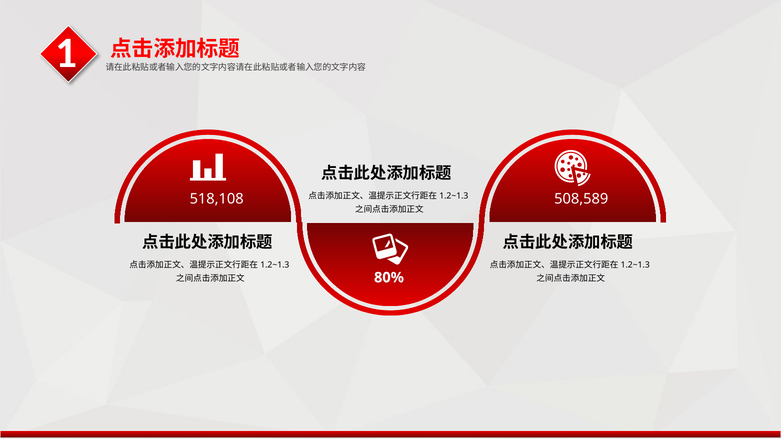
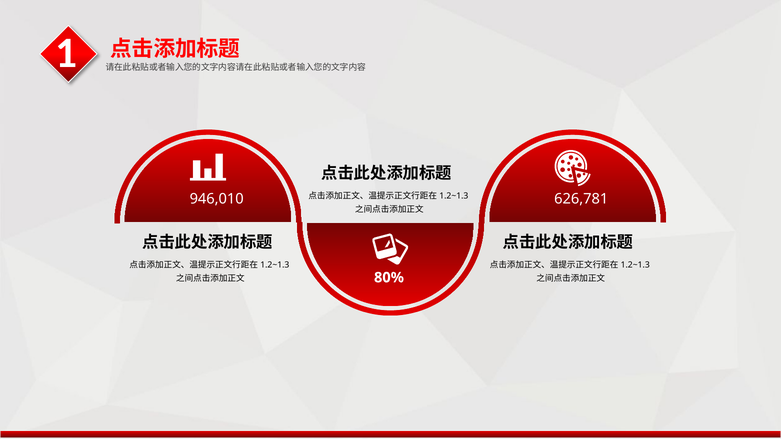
518,108: 518,108 -> 946,010 (217, 199)
508,589: 508,589 -> 626,781 (581, 199)
